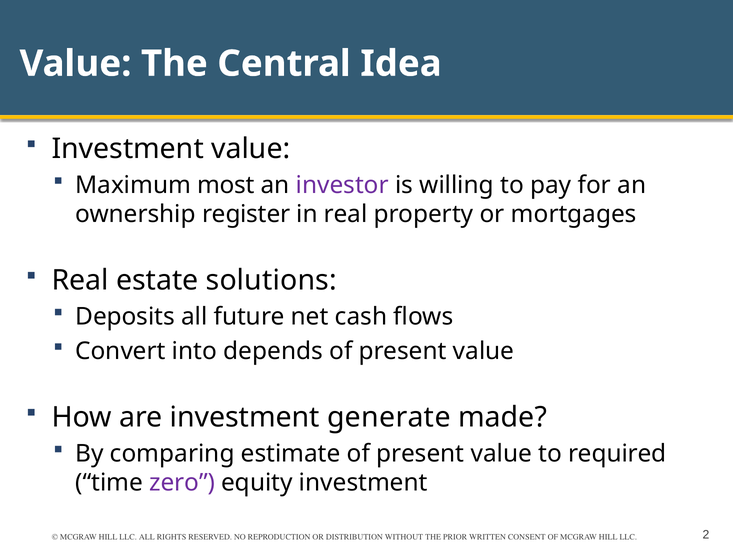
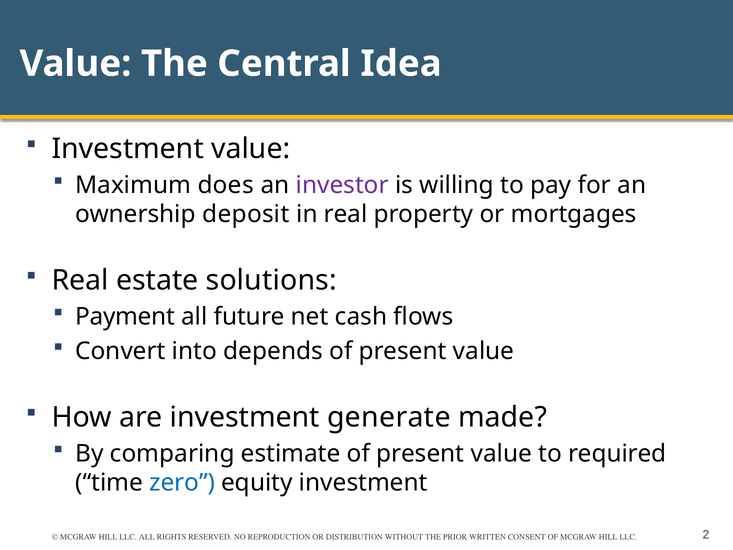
most: most -> does (226, 185)
register: register -> deposit (246, 214)
Deposits: Deposits -> Payment (125, 317)
zero colour: purple -> blue (182, 483)
